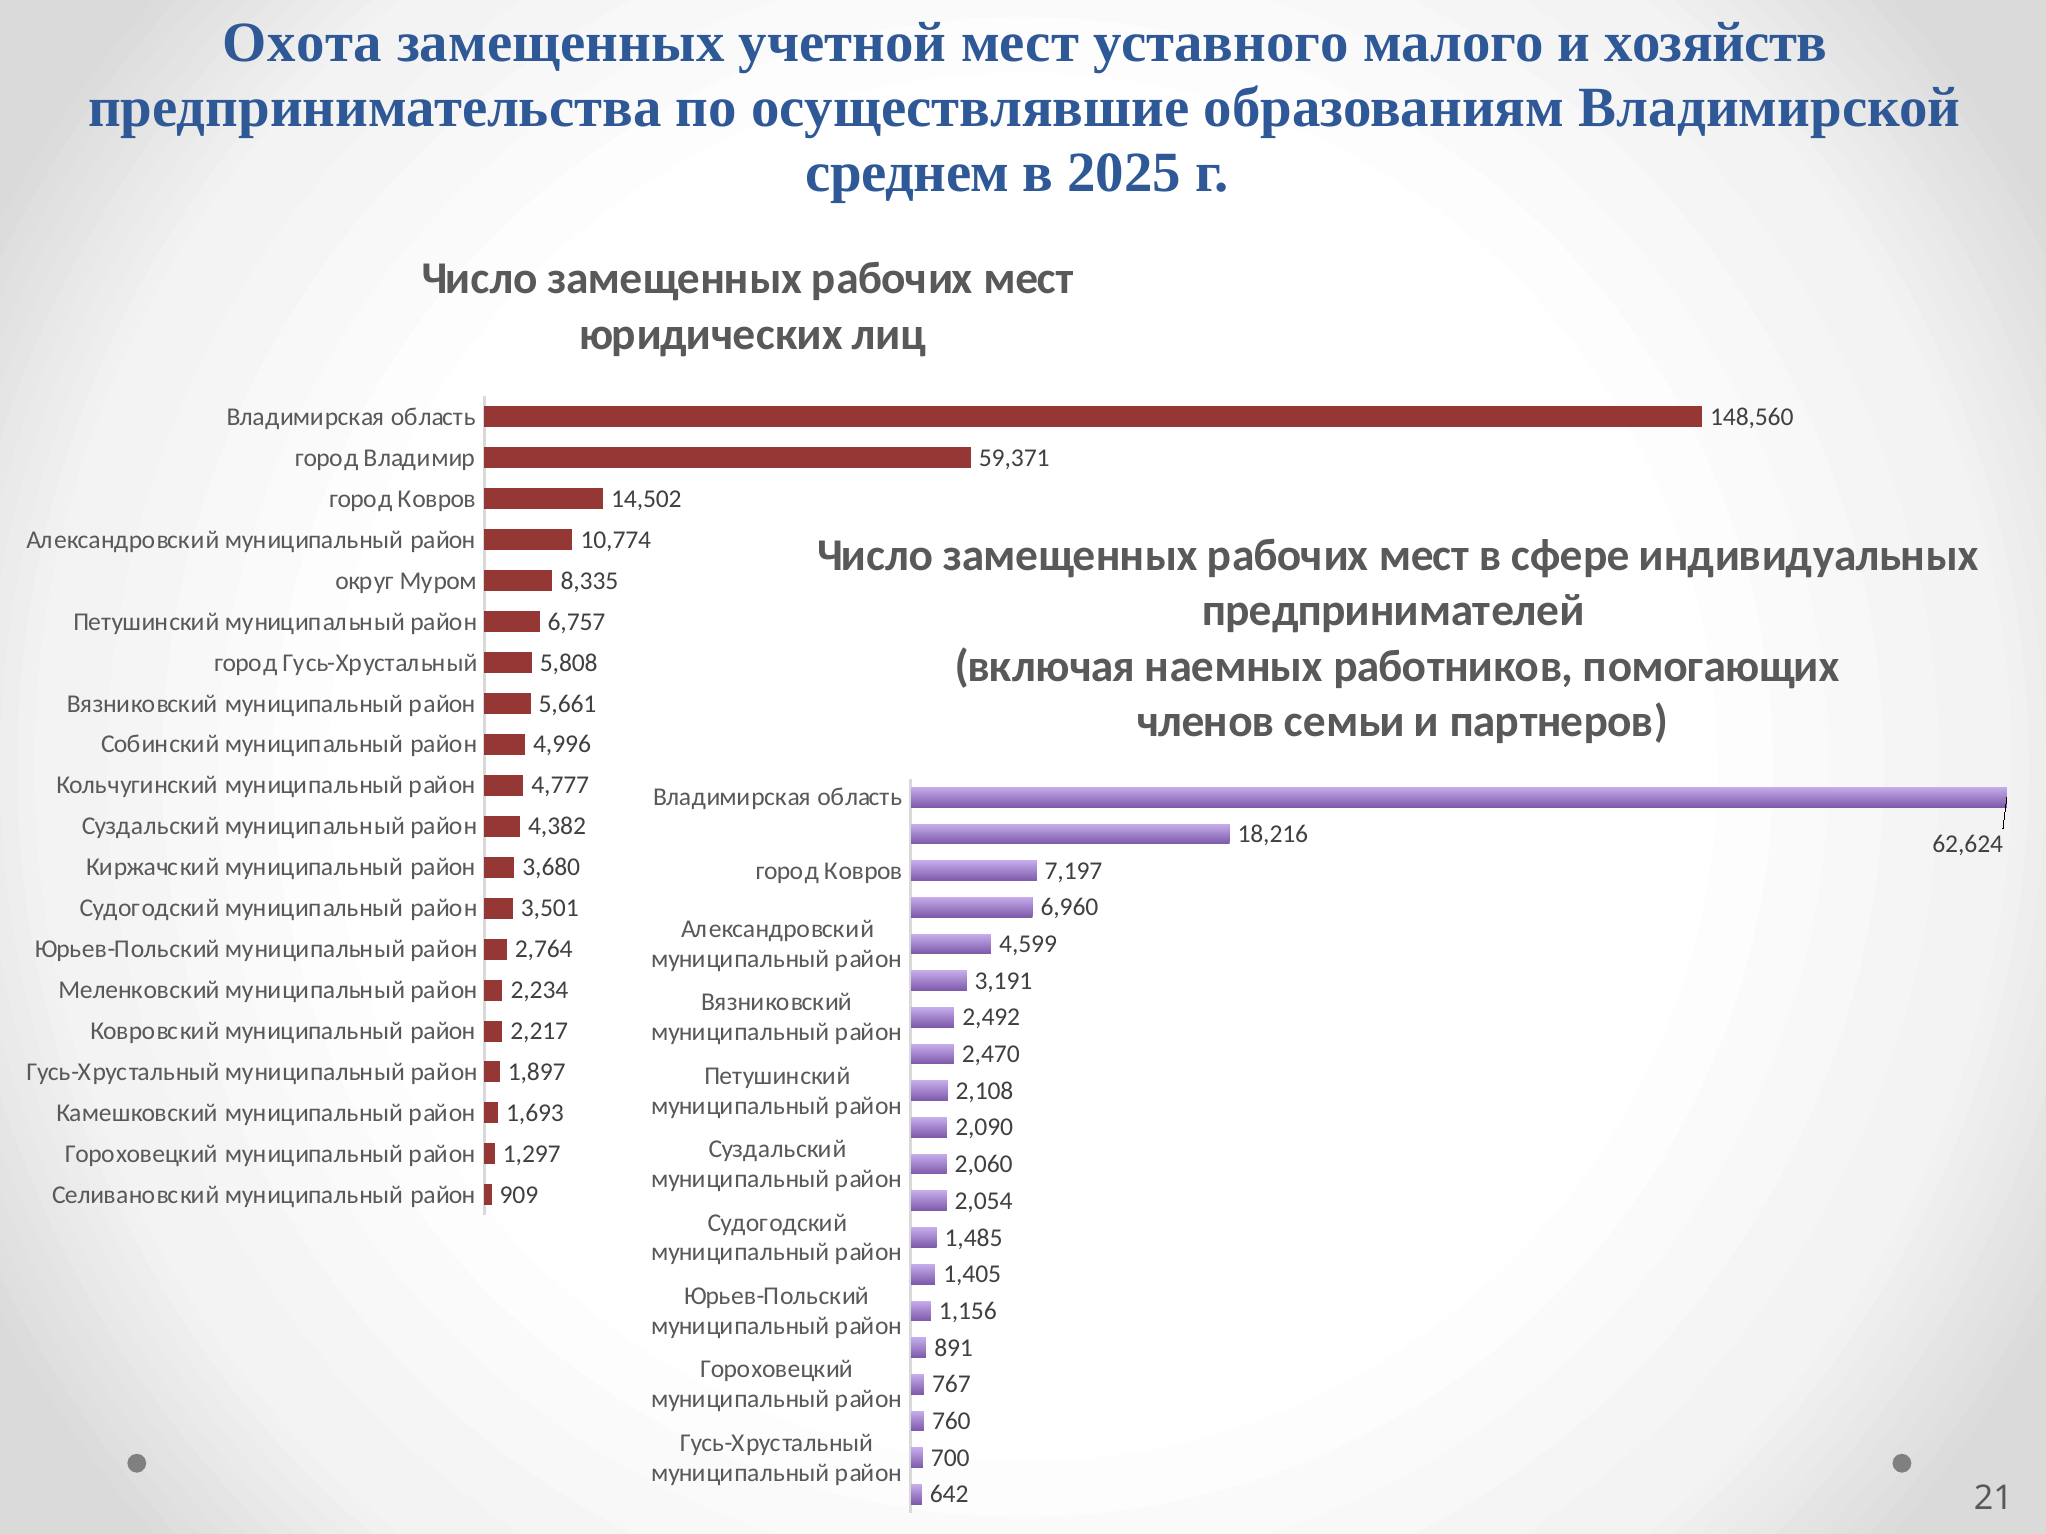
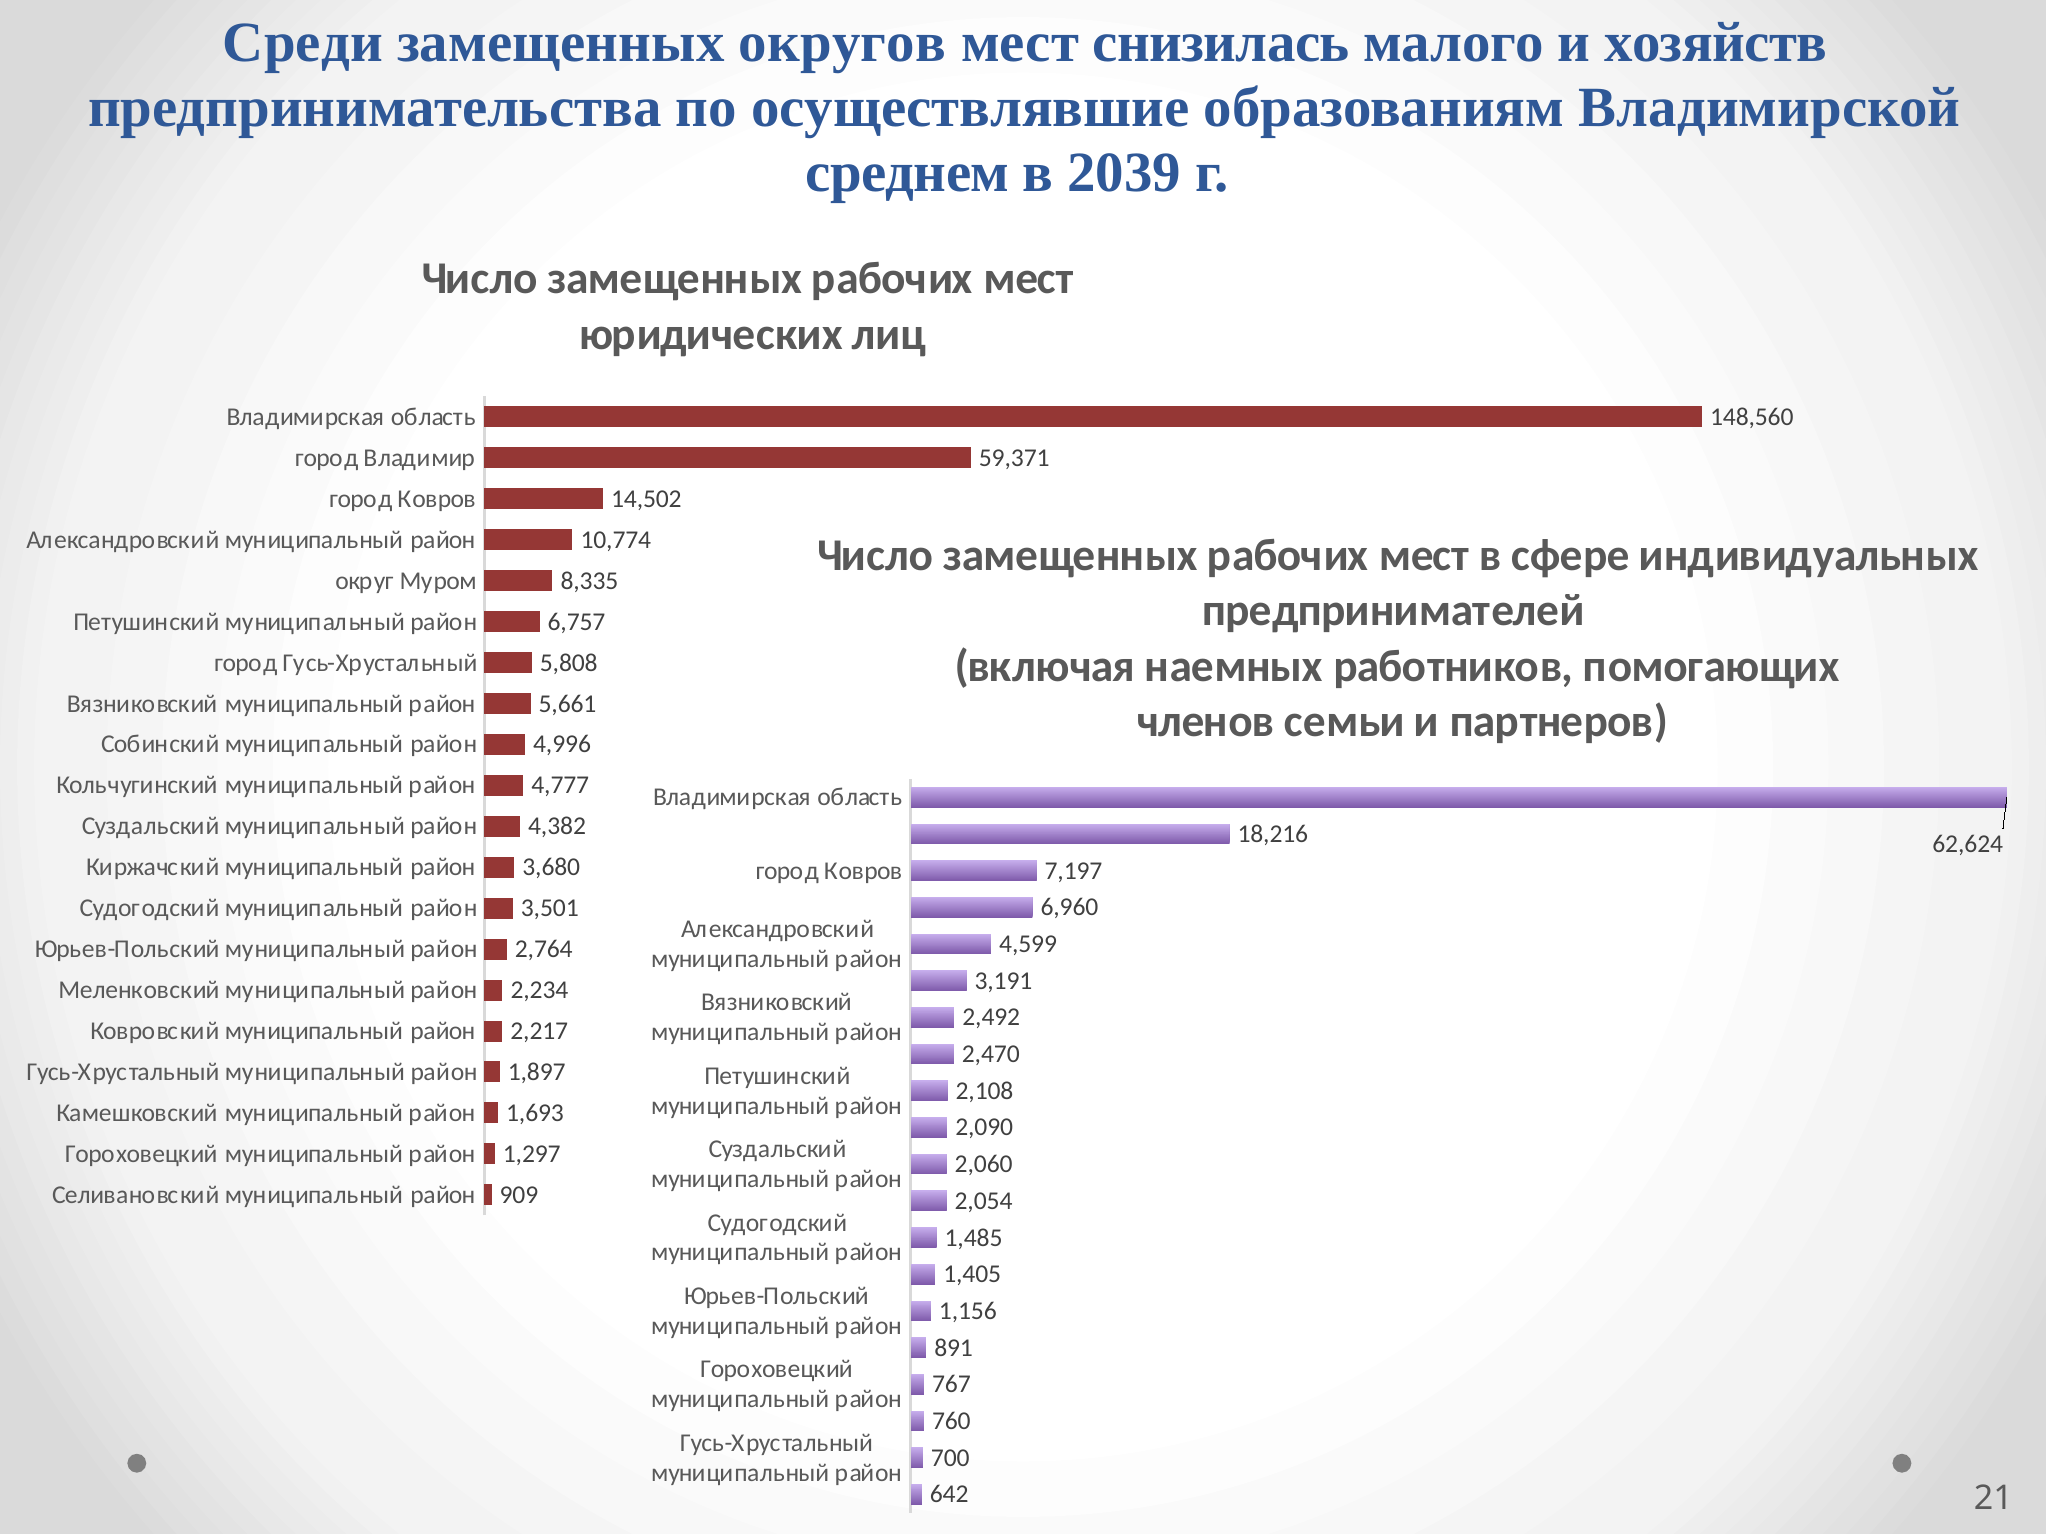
Охота: Охота -> Среди (303, 43)
учетной: учетной -> округов (842, 43)
уставного: уставного -> снизилась (1221, 43)
2025: 2025 -> 2039 (1124, 173)
